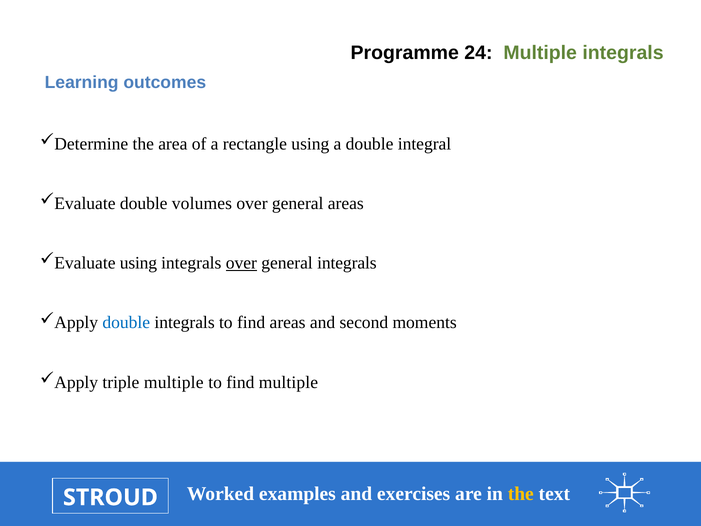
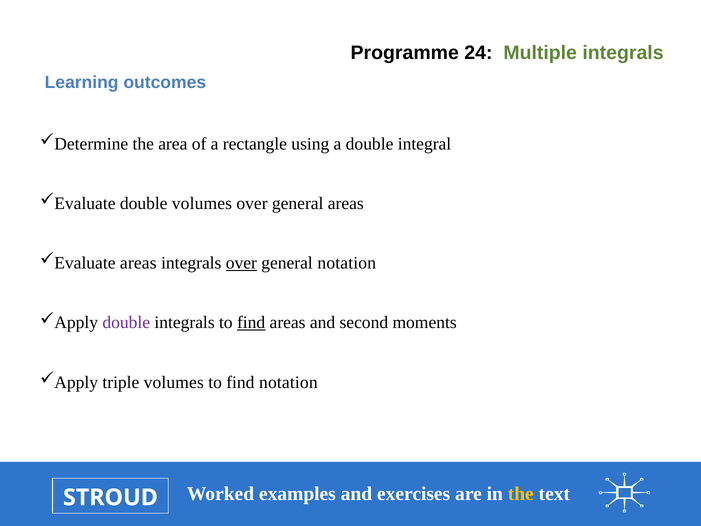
using: using -> areas (138, 263)
general integrals: integrals -> notation (347, 263)
double colour: blue -> purple (126, 323)
find underline: none -> present (251, 323)
triple multiple: multiple -> volumes (174, 382)
find multiple: multiple -> notation (288, 382)
